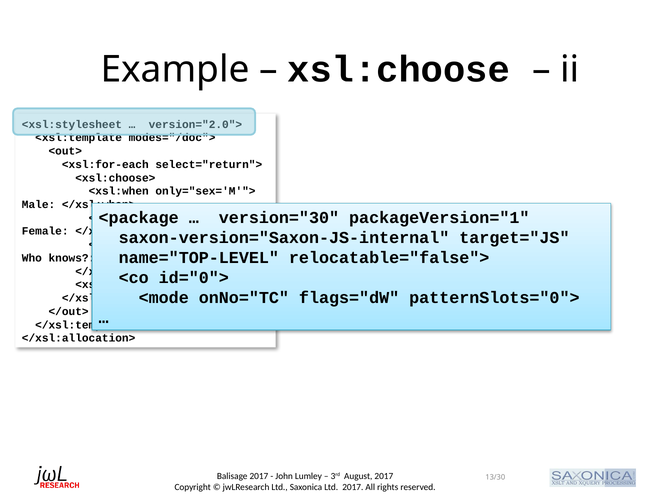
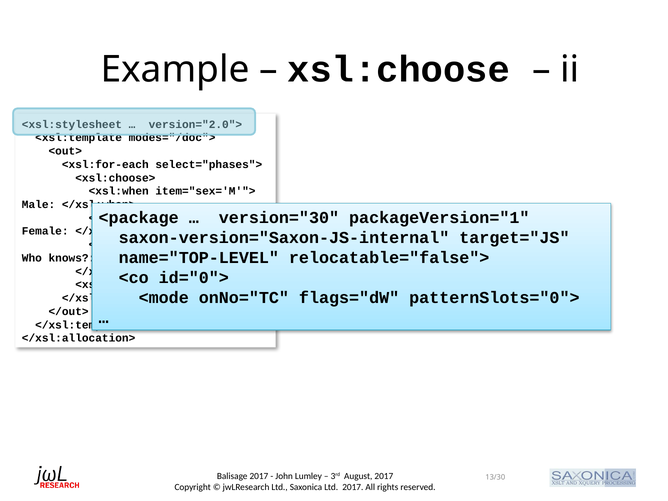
select="return">: select="return"> -> select="phases"> (209, 165)
only="sex='M'">: only="sex='M'"> -> item="sex='M'"> (205, 191)
